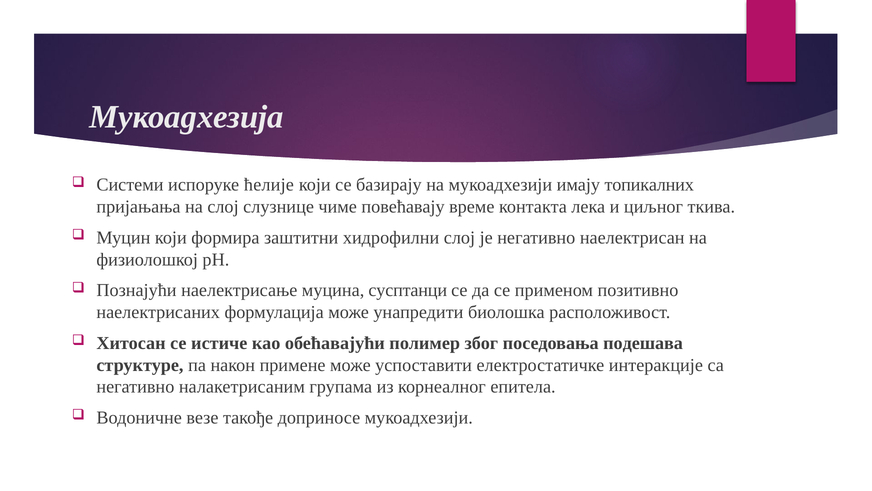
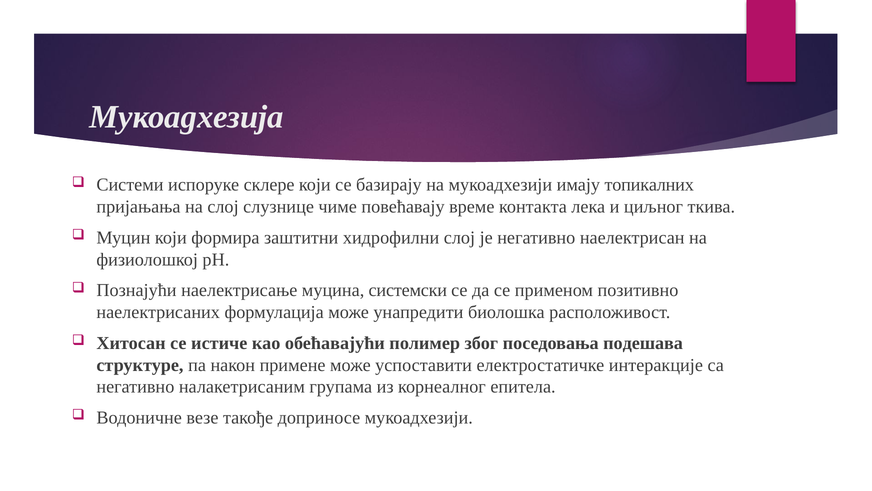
ћелије: ћелије -> склере (269, 185)
сусптанци: сусптанци -> системски (408, 290)
